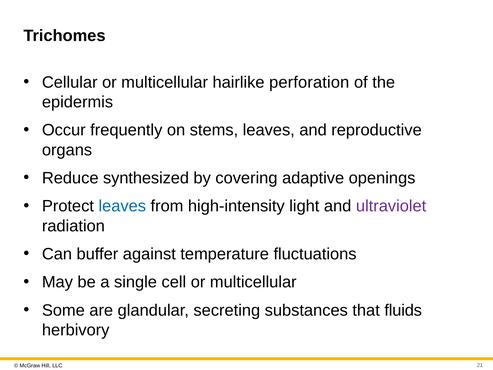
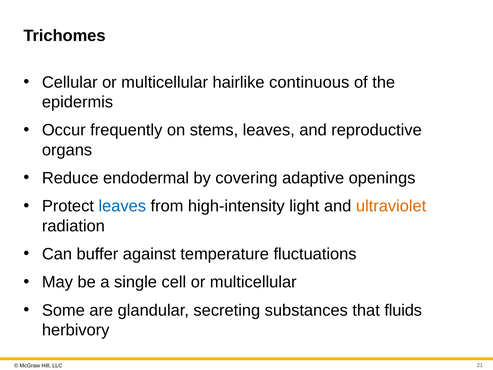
perforation: perforation -> continuous (309, 82)
synthesized: synthesized -> endodermal (146, 178)
ultraviolet colour: purple -> orange (391, 206)
